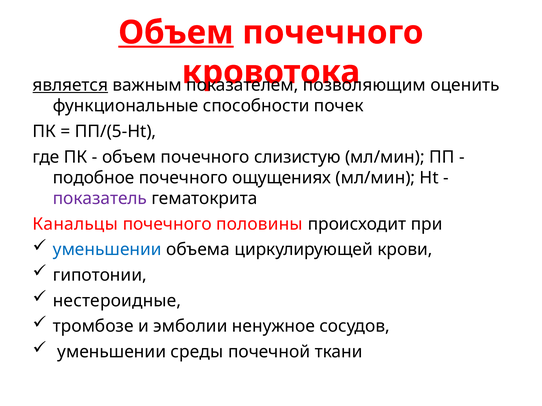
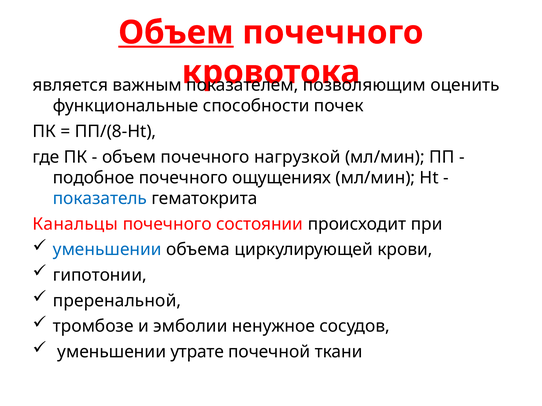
является underline: present -> none (70, 85)
ПП/(5-Ht: ПП/(5-Ht -> ПП/(8-Ht (116, 132)
слизистую: слизистую -> нагрузкой (297, 157)
показатель colour: purple -> blue (100, 199)
половины: половины -> состоянии (260, 224)
нестероидные: нестероидные -> преренальной (117, 301)
среды: среды -> утрате (197, 352)
